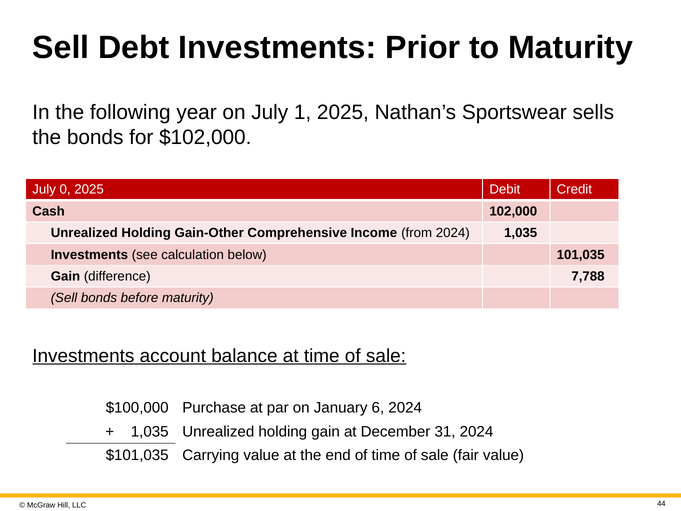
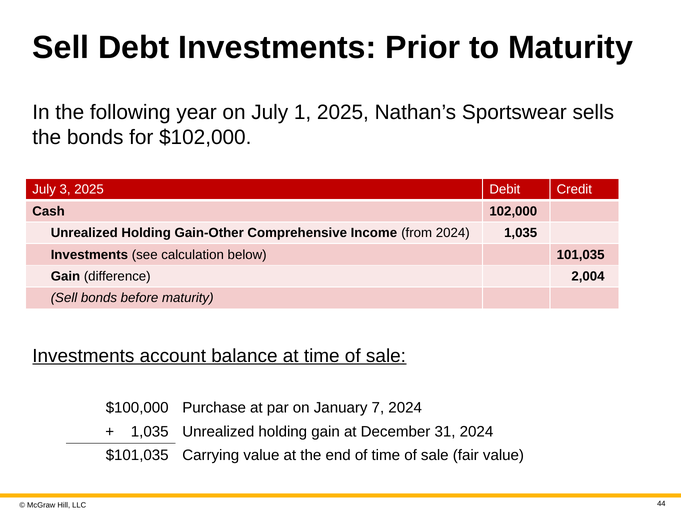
0: 0 -> 3 (65, 189)
7,788: 7,788 -> 2,004 (588, 276)
6: 6 -> 7 (378, 408)
